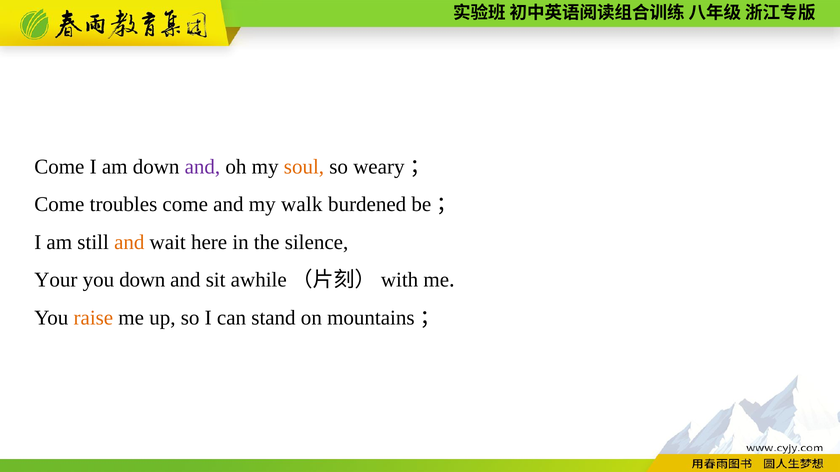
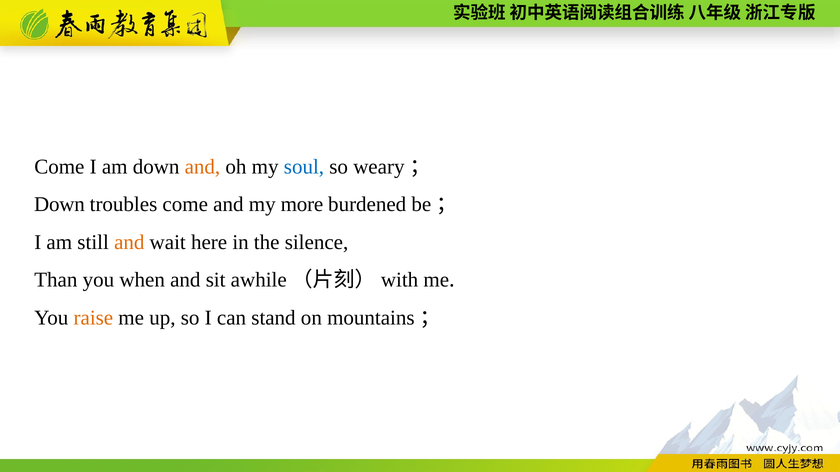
and colour: purple -> orange (202, 167)
soul colour: orange -> blue (304, 167)
Come: Come -> Down (59, 205)
walk: walk -> more (302, 205)
Your: Your -> Than (56, 280)
you down: down -> when (142, 280)
